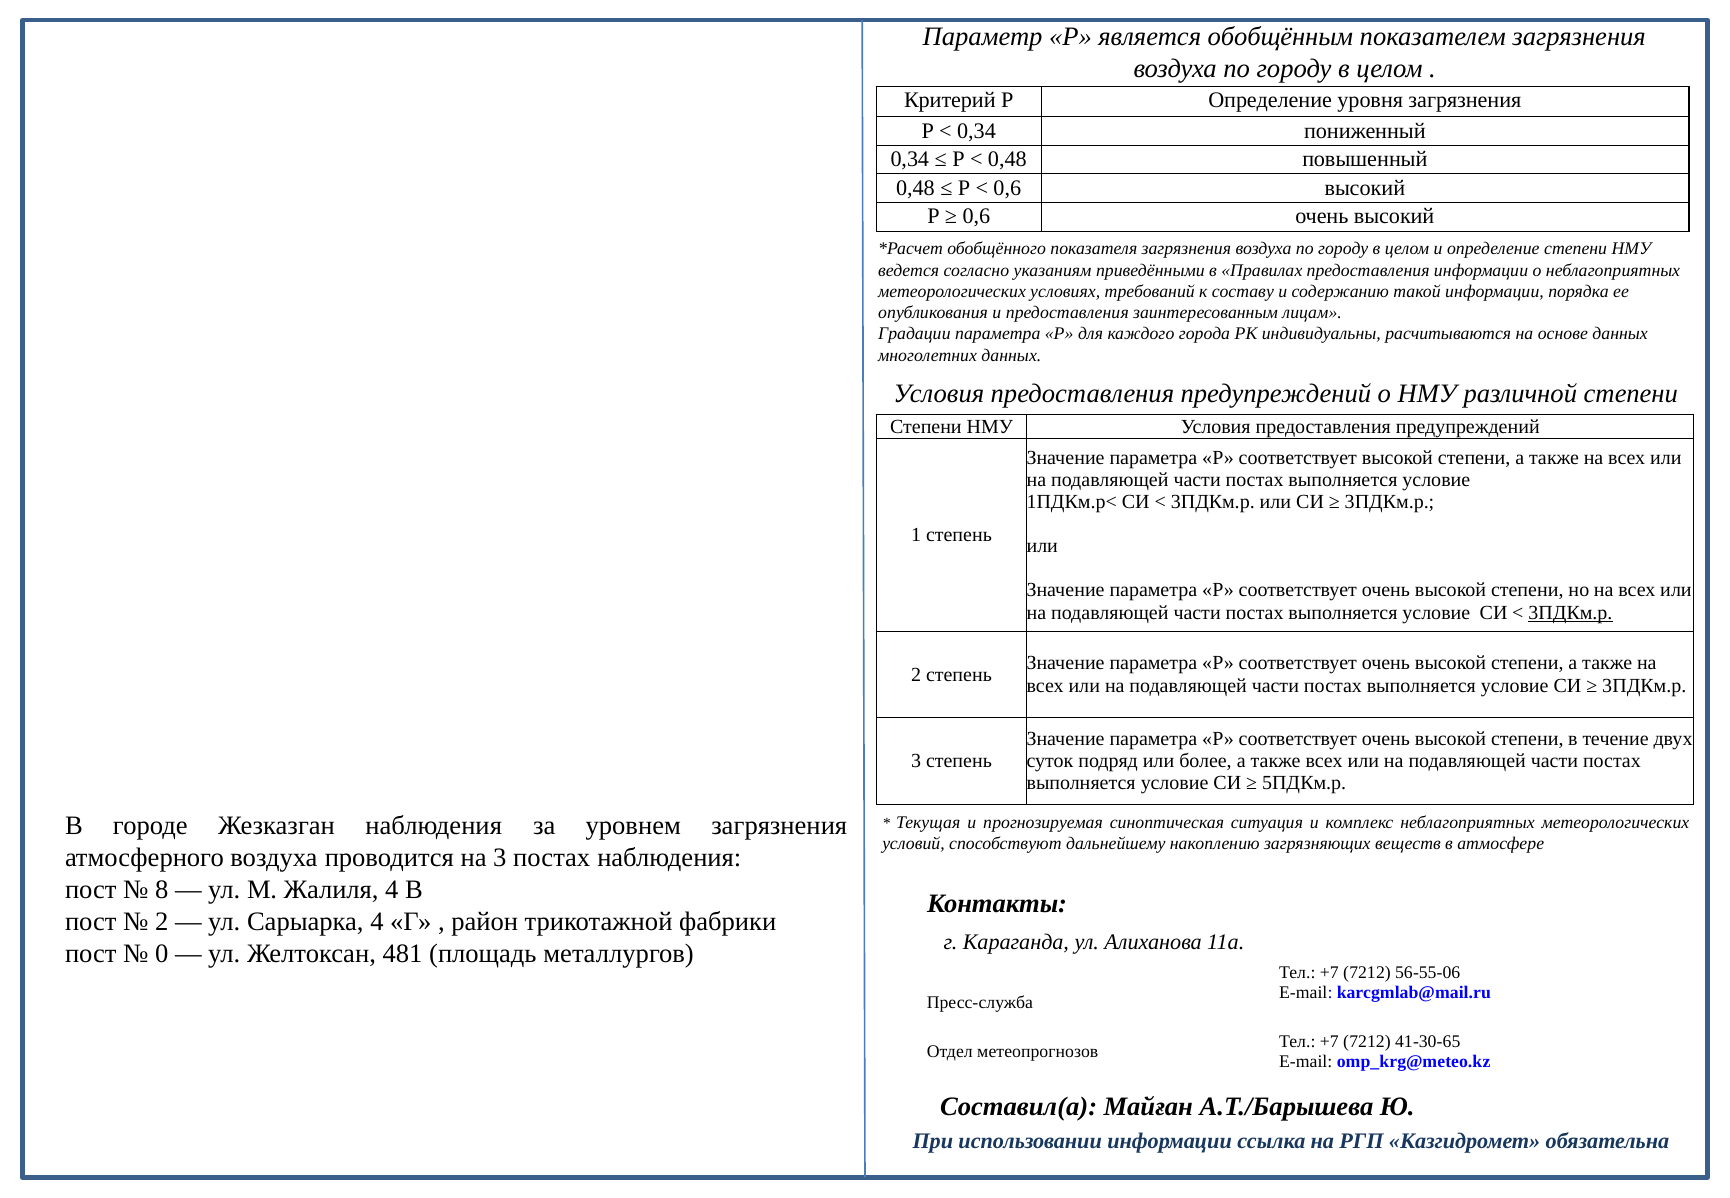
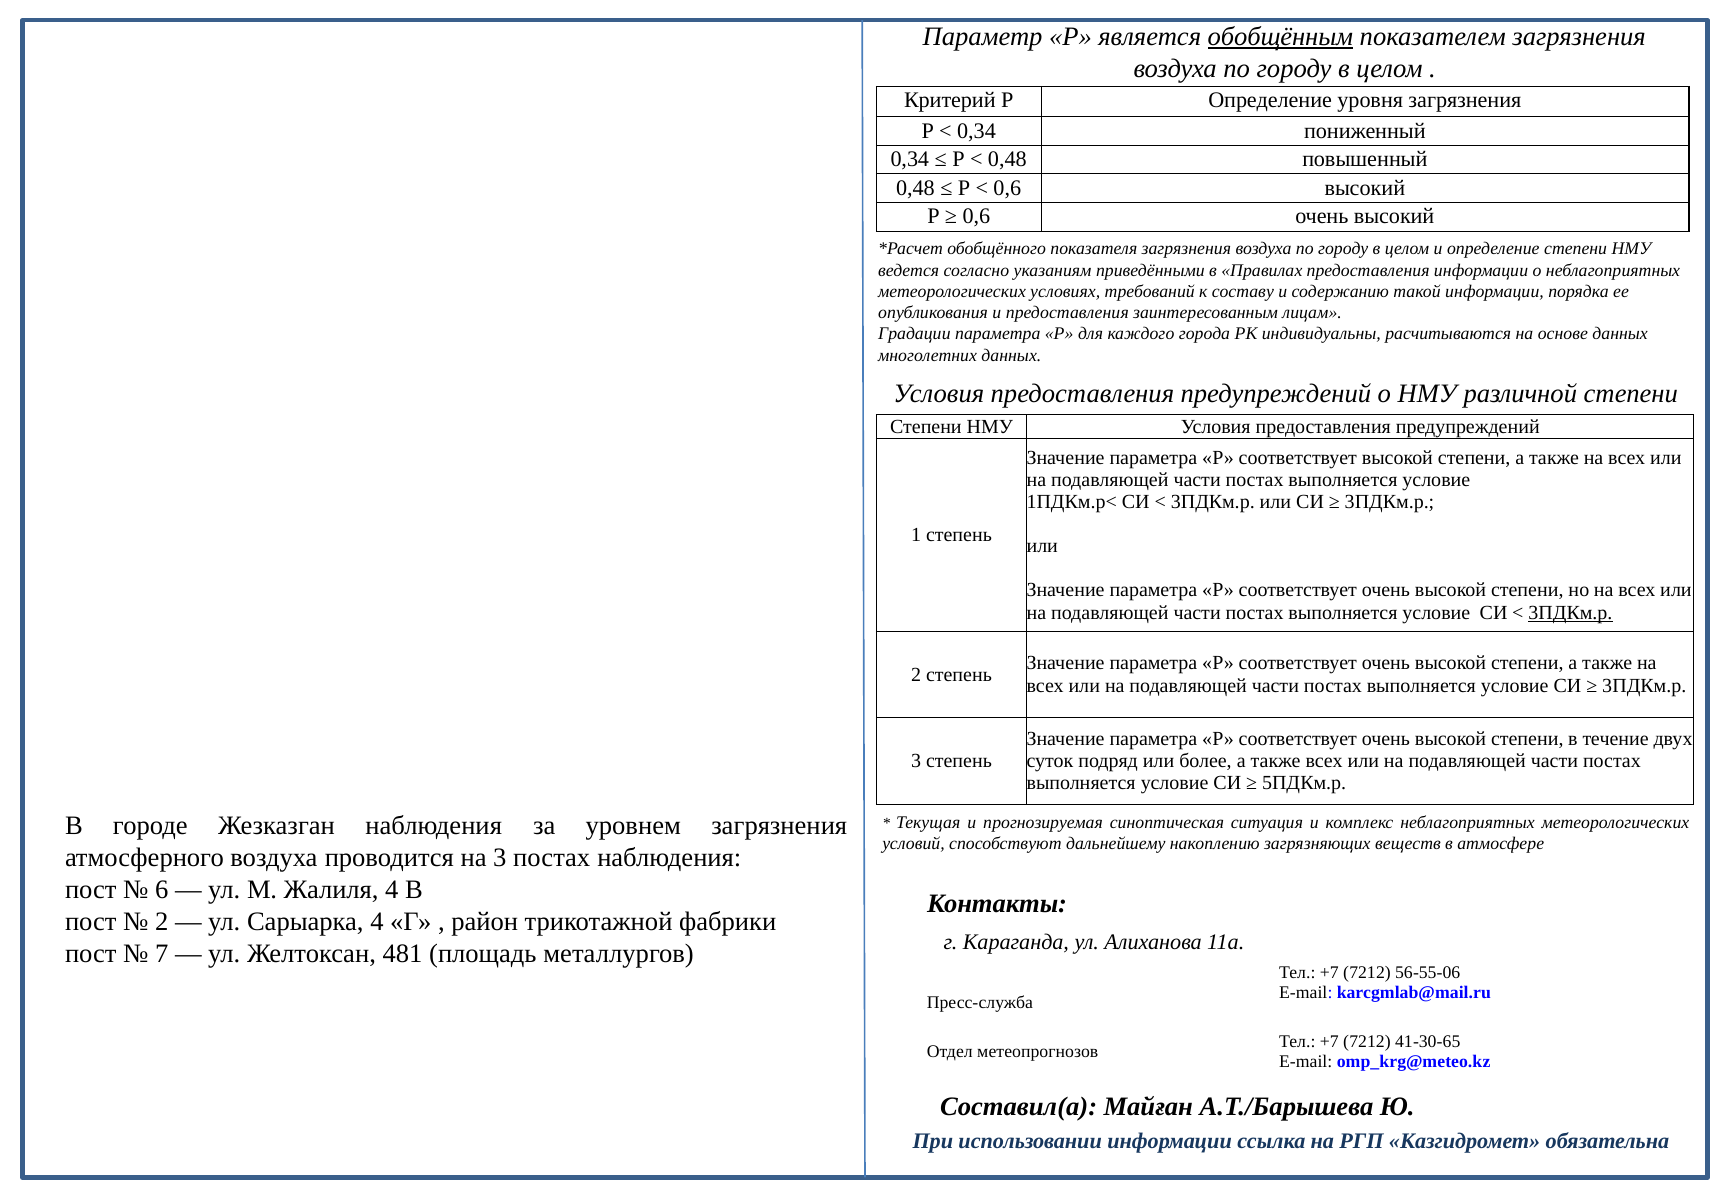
обобщённым underline: none -> present (1280, 36)
8: 8 -> 6 (162, 890)
0: 0 -> 7 (162, 953)
